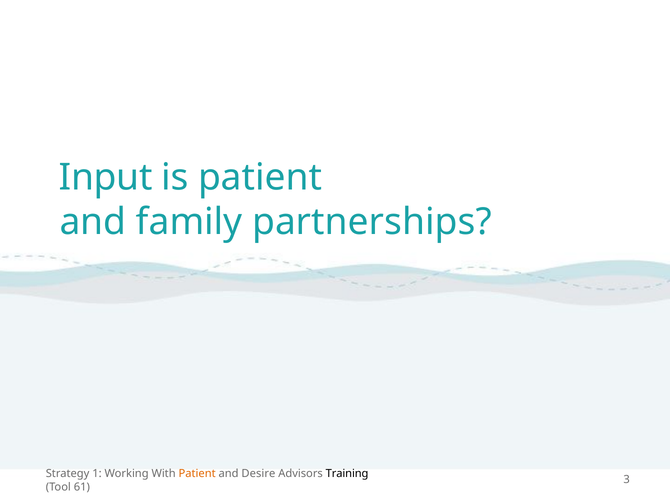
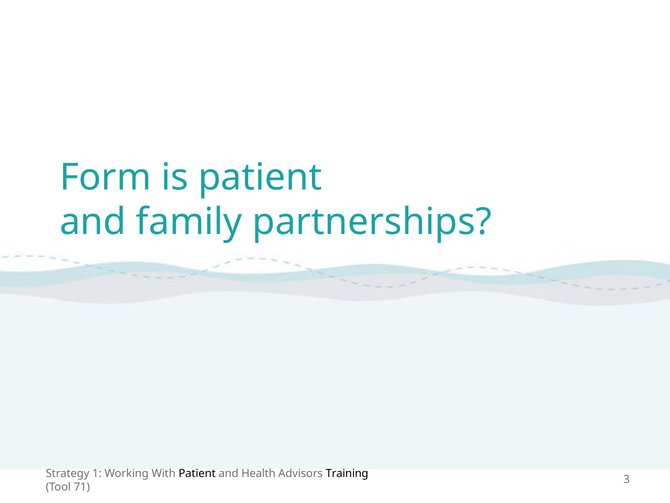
Input: Input -> Form (106, 177)
Patient colour: orange -> black (197, 473)
Desire: Desire -> Health (259, 473)
61: 61 -> 71 (82, 487)
